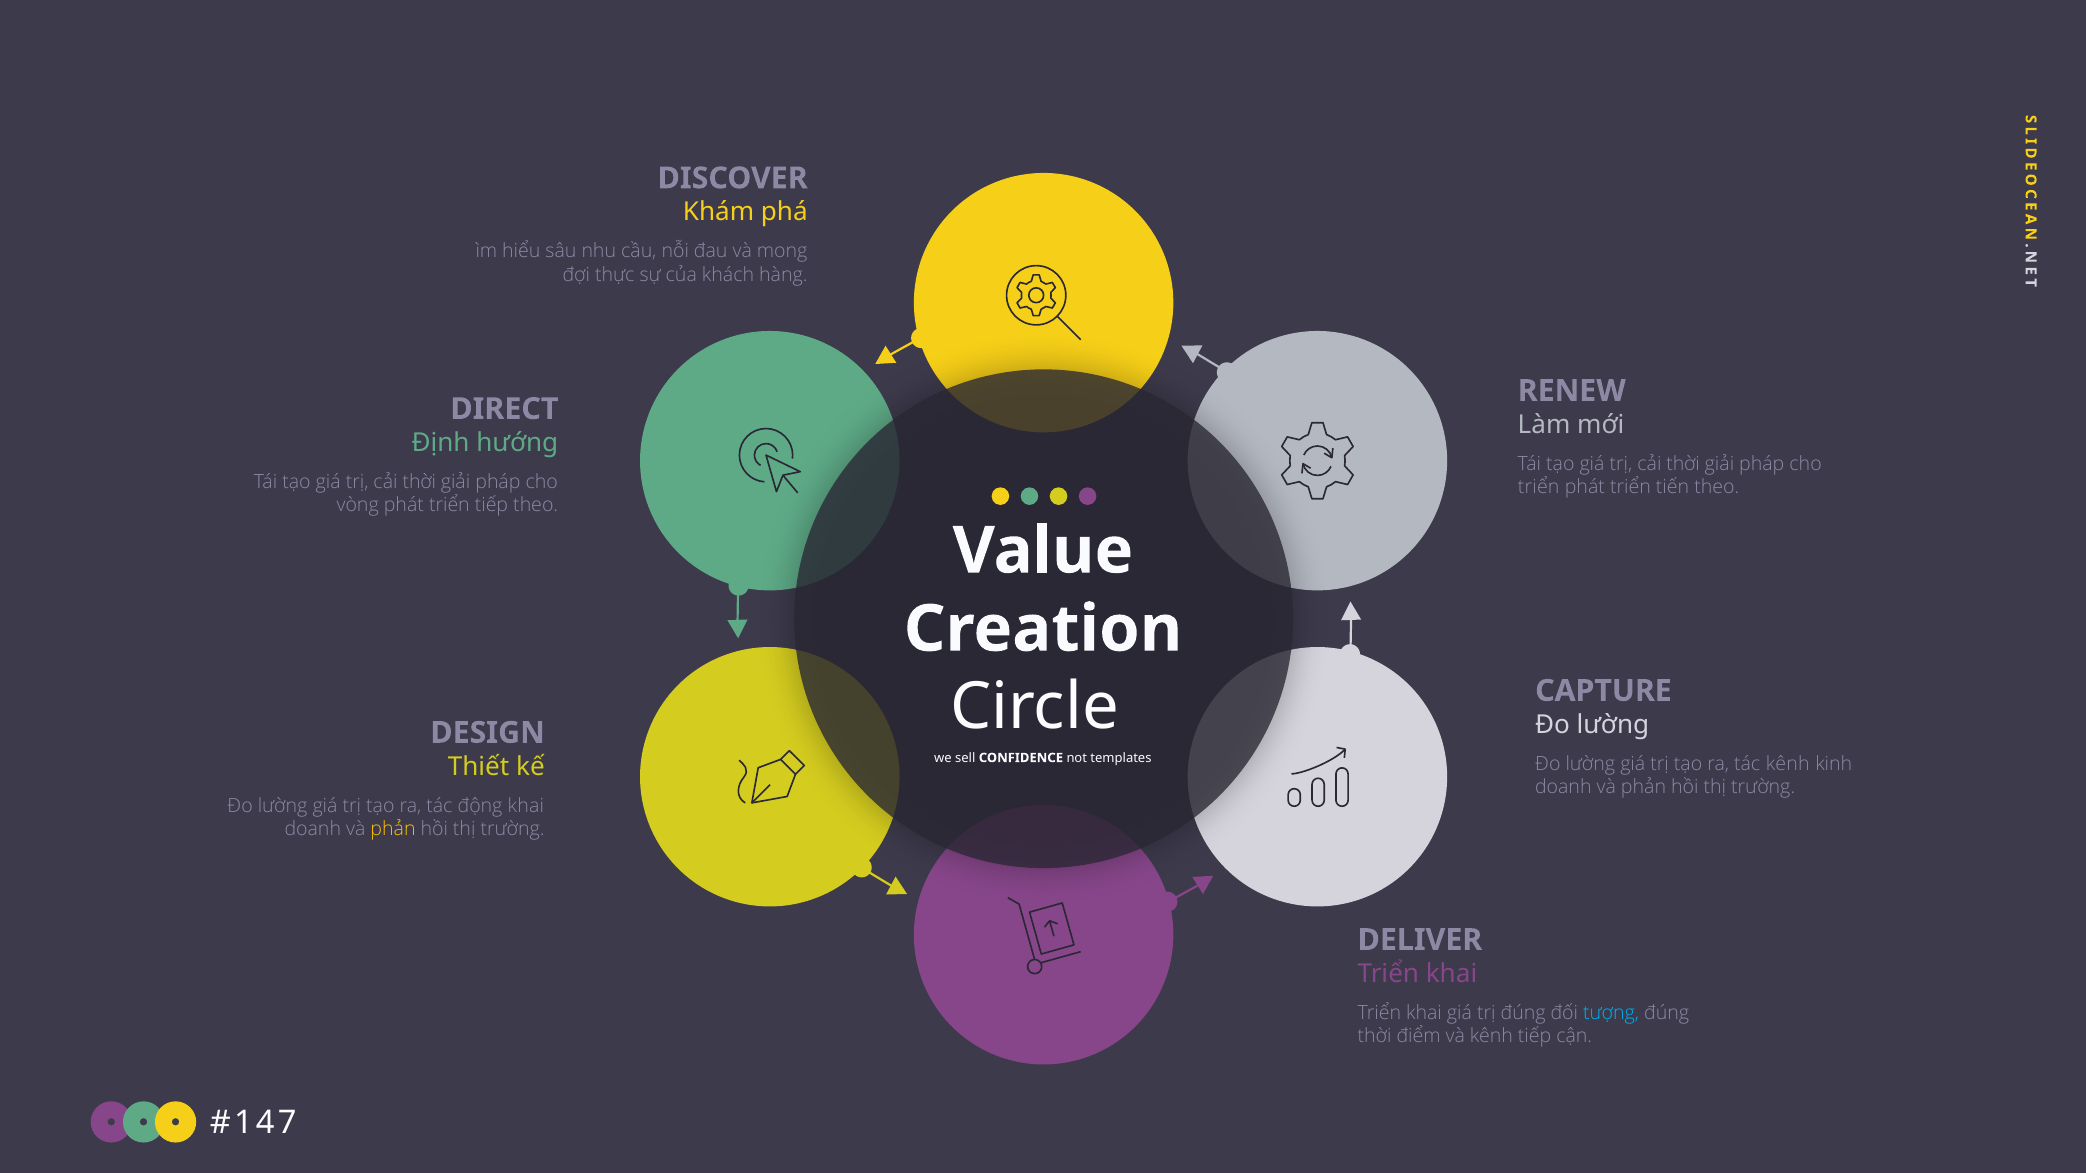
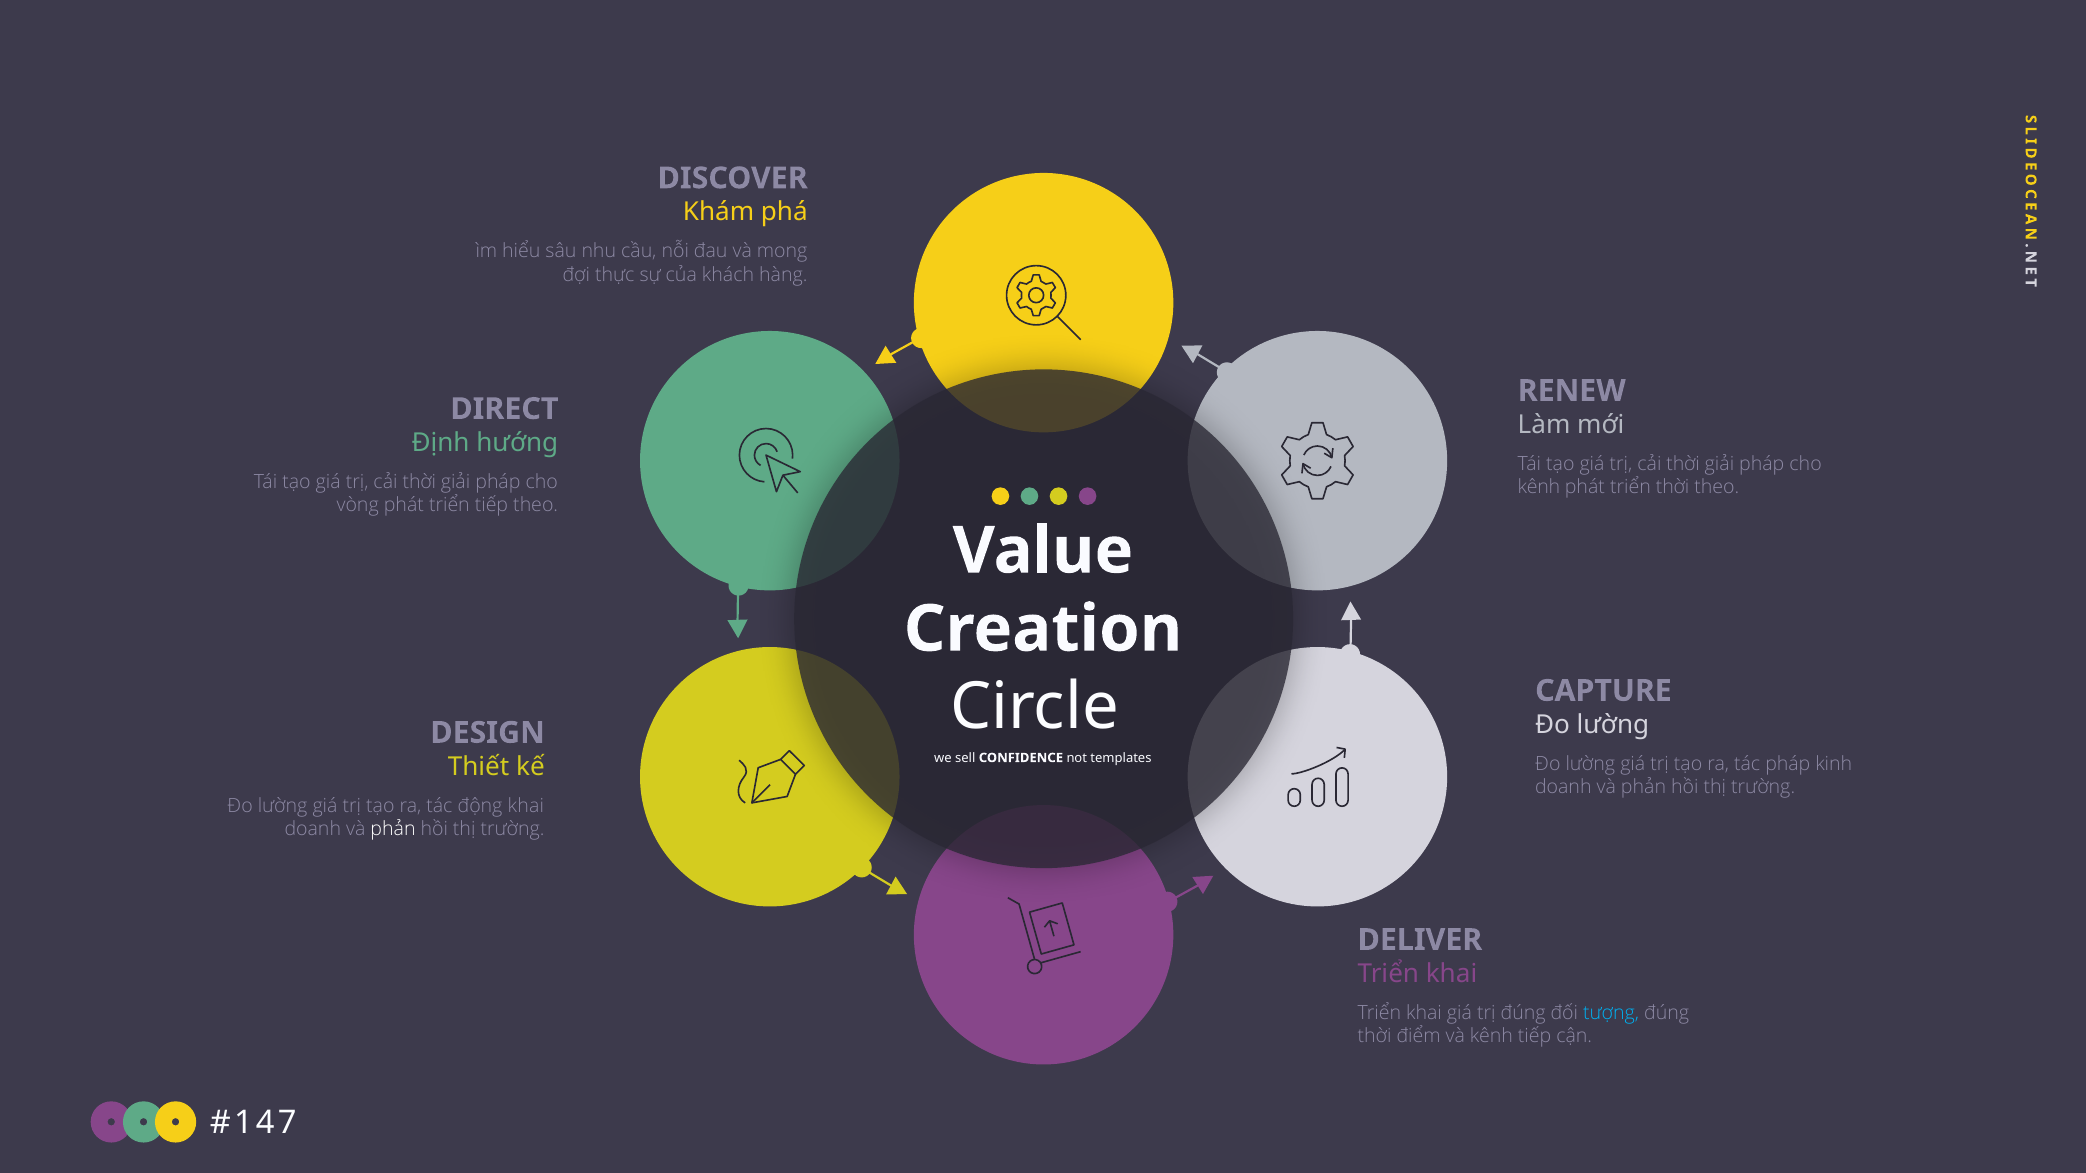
triển: triển -> kênh (1539, 487)
triển tiến: tiến -> thời (1673, 487)
tác kênh: kênh -> pháp (1788, 764)
phản colour: yellow -> white (393, 829)
